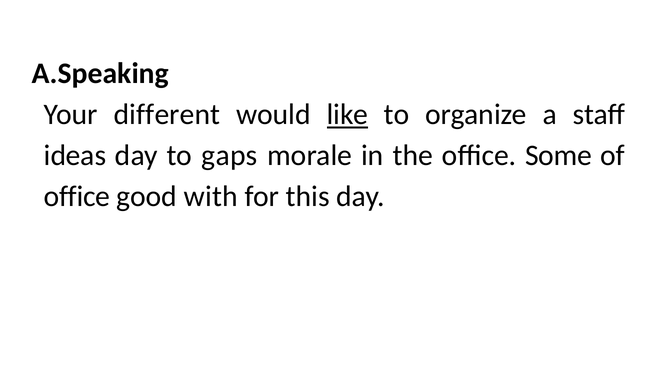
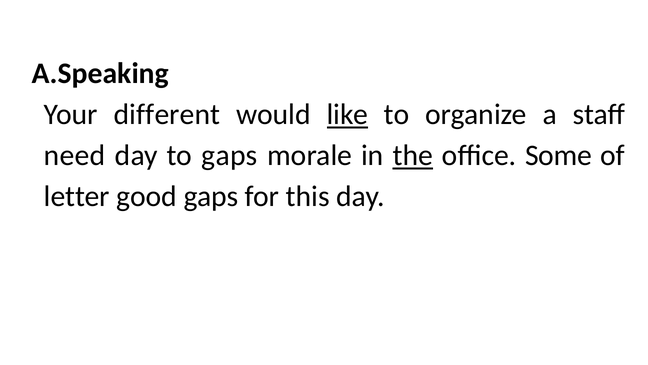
ideas: ideas -> need (75, 155)
the underline: none -> present (413, 155)
office: office -> letter (77, 196)
good with: with -> gaps (211, 196)
